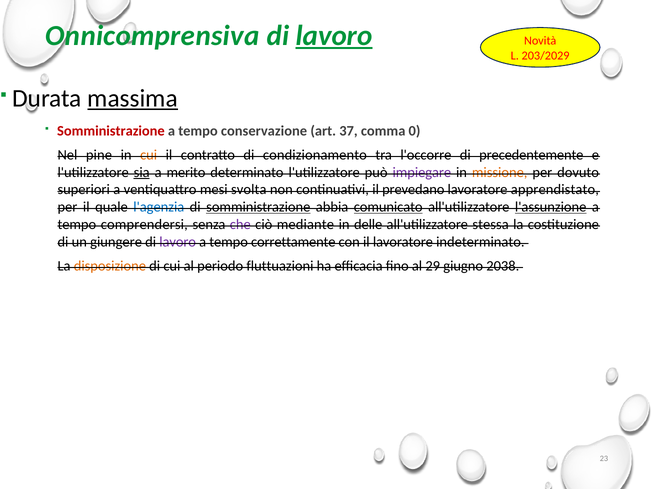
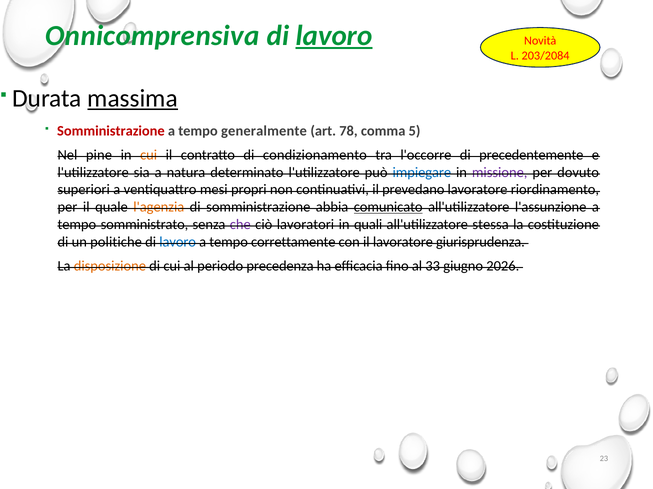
203/2029: 203/2029 -> 203/2084 (546, 56)
conservazione: conservazione -> generalmente (264, 131)
37: 37 -> 78 (348, 131)
0: 0 -> 5 (415, 131)
sia underline: present -> none (142, 173)
merito: merito -> natura (186, 173)
impiegare colour: purple -> blue (422, 173)
missione colour: orange -> purple (500, 173)
svolta: svolta -> propri (249, 190)
apprendistato: apprendistato -> riordinamento (555, 190)
l'agenzia colour: blue -> orange (159, 207)
somministrazione underline: present -> none (258, 207)
l'assunzione underline: present -> none (551, 207)
comprendersi: comprendersi -> somministrato (144, 225)
mediante: mediante -> lavoratori (305, 225)
delle: delle -> quali (368, 225)
giungere: giungere -> politiche (116, 242)
lavoro colour: purple -> blue (178, 242)
indeterminato: indeterminato -> giurisprudenza (480, 242)
fluttuazioni: fluttuazioni -> precedenza (280, 266)
29: 29 -> 33 (433, 266)
2038: 2038 -> 2026 (503, 266)
